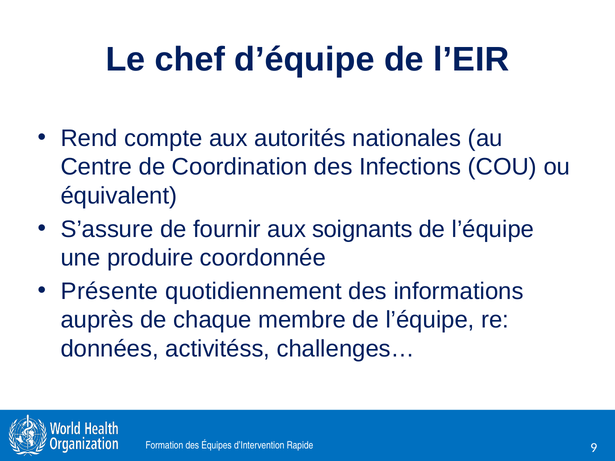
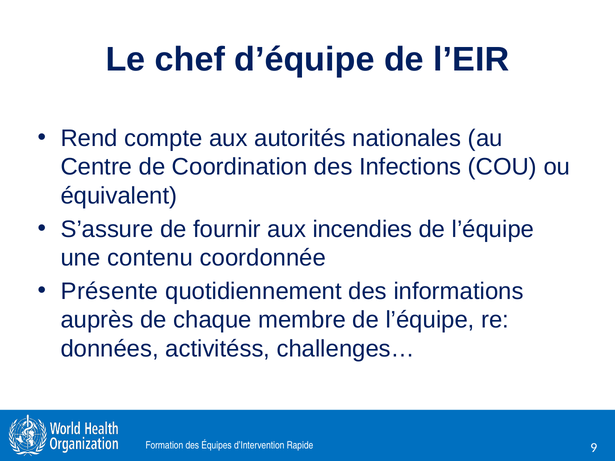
soignants: soignants -> incendies (362, 229)
produire: produire -> contenu (150, 258)
